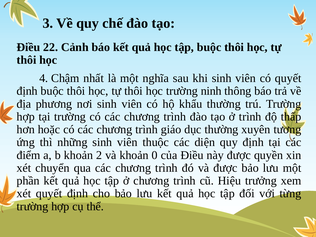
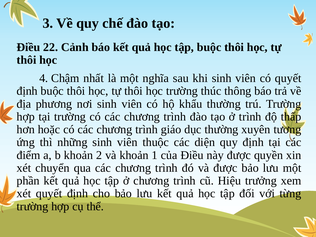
ninh: ninh -> thúc (211, 91)
0: 0 -> 1 (155, 155)
